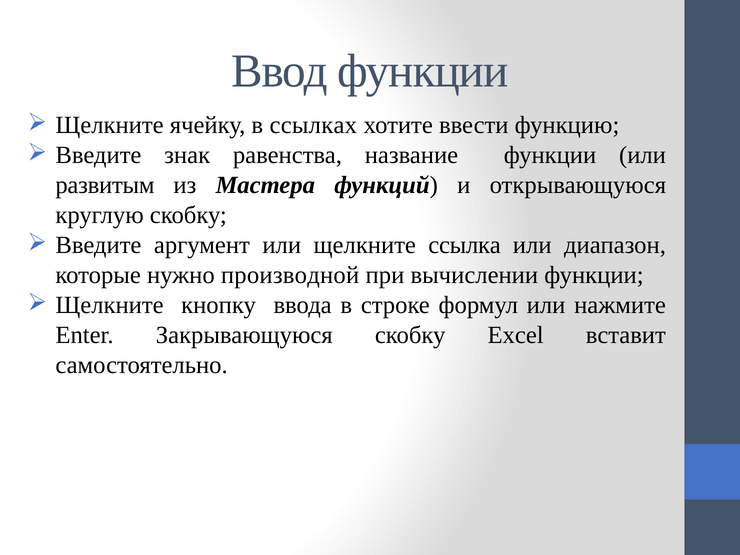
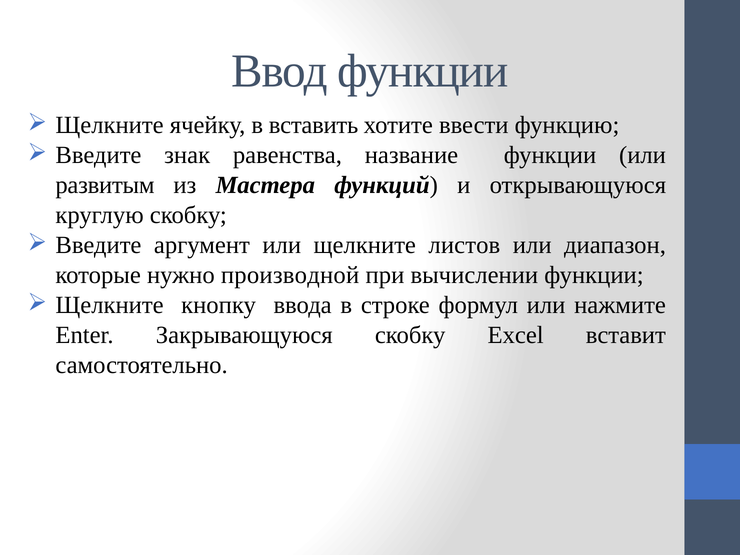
ссылках: ссылках -> вставить (314, 125)
ссылка: ссылка -> листов (464, 245)
